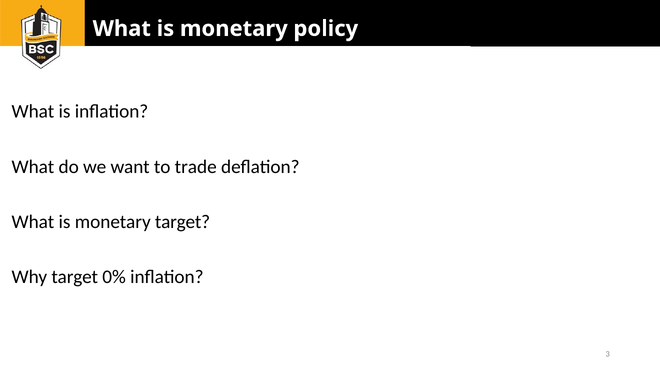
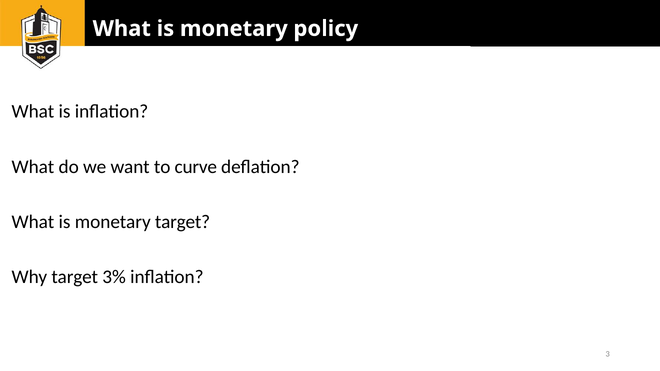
trade: trade -> curve (196, 167)
0%: 0% -> 3% (114, 277)
